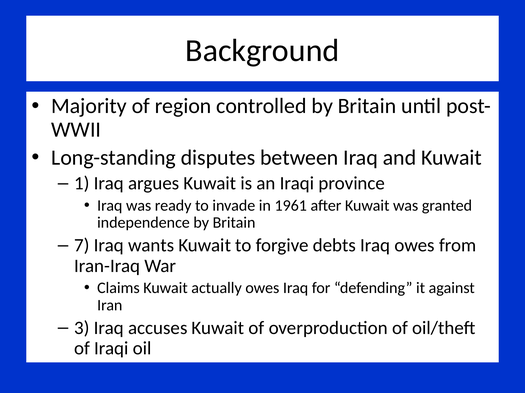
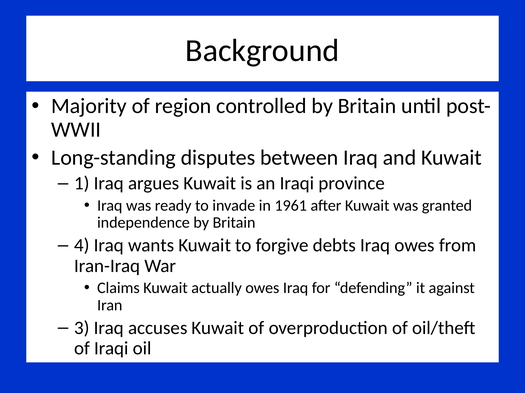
7: 7 -> 4 (82, 246)
